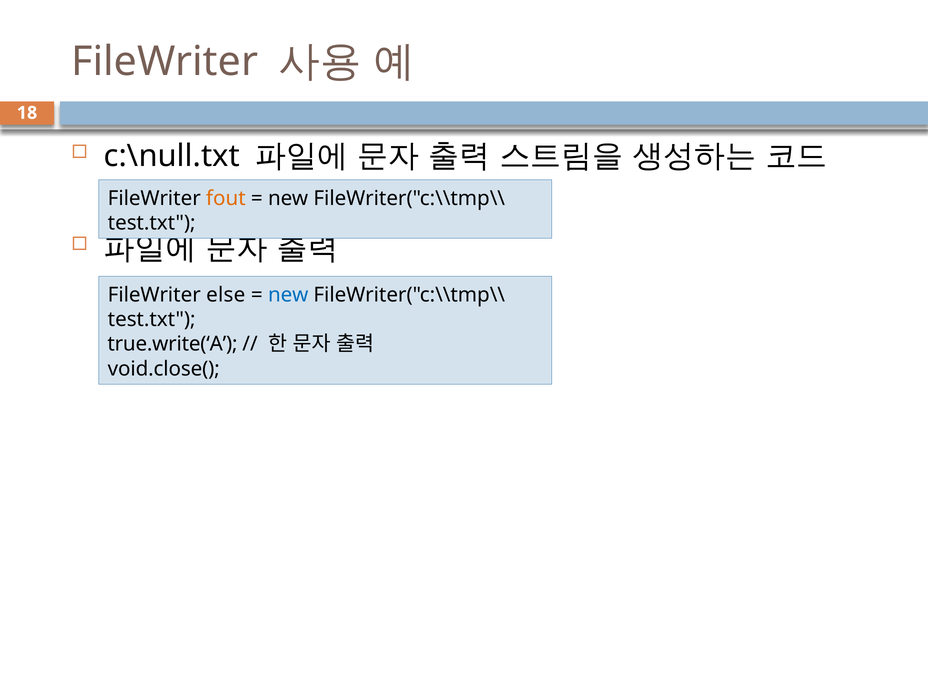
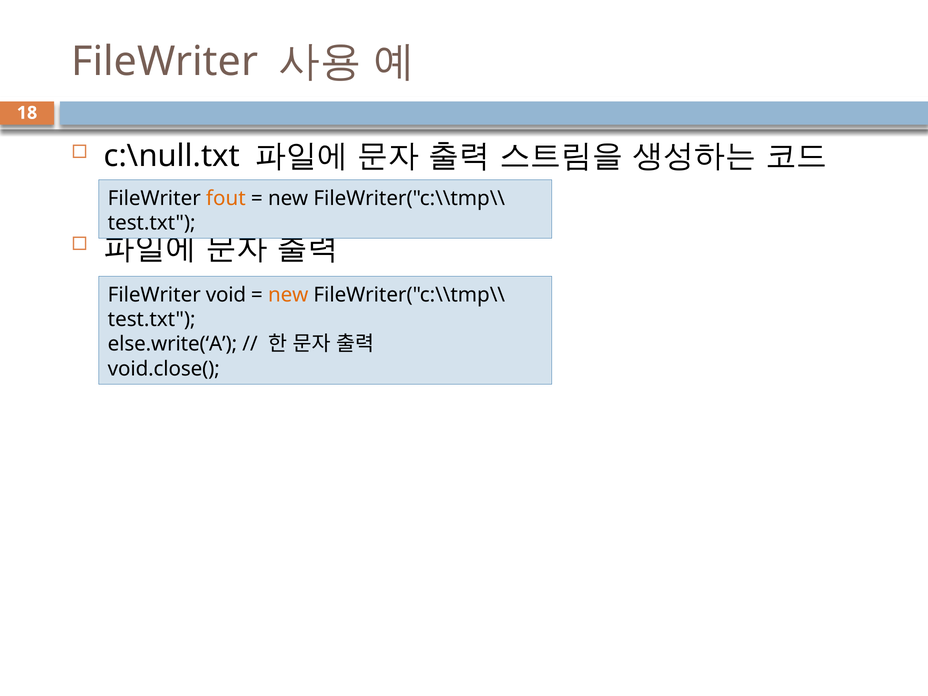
else: else -> void (226, 295)
new colour: blue -> orange (288, 295)
true.write(‘A: true.write(‘A -> else.write(‘A (172, 344)
